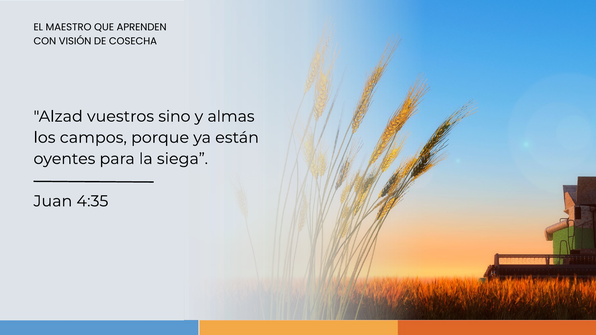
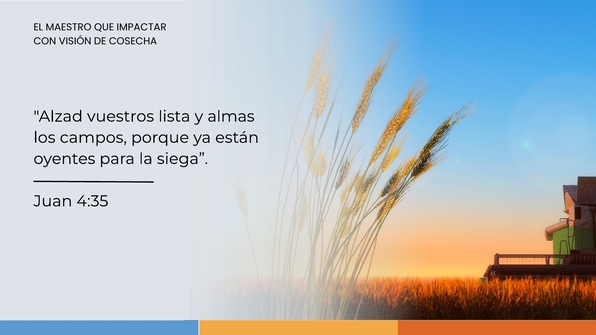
APRENDEN: APRENDEN -> IMPACTAR (142, 27)
sino: sino -> lista (174, 116)
